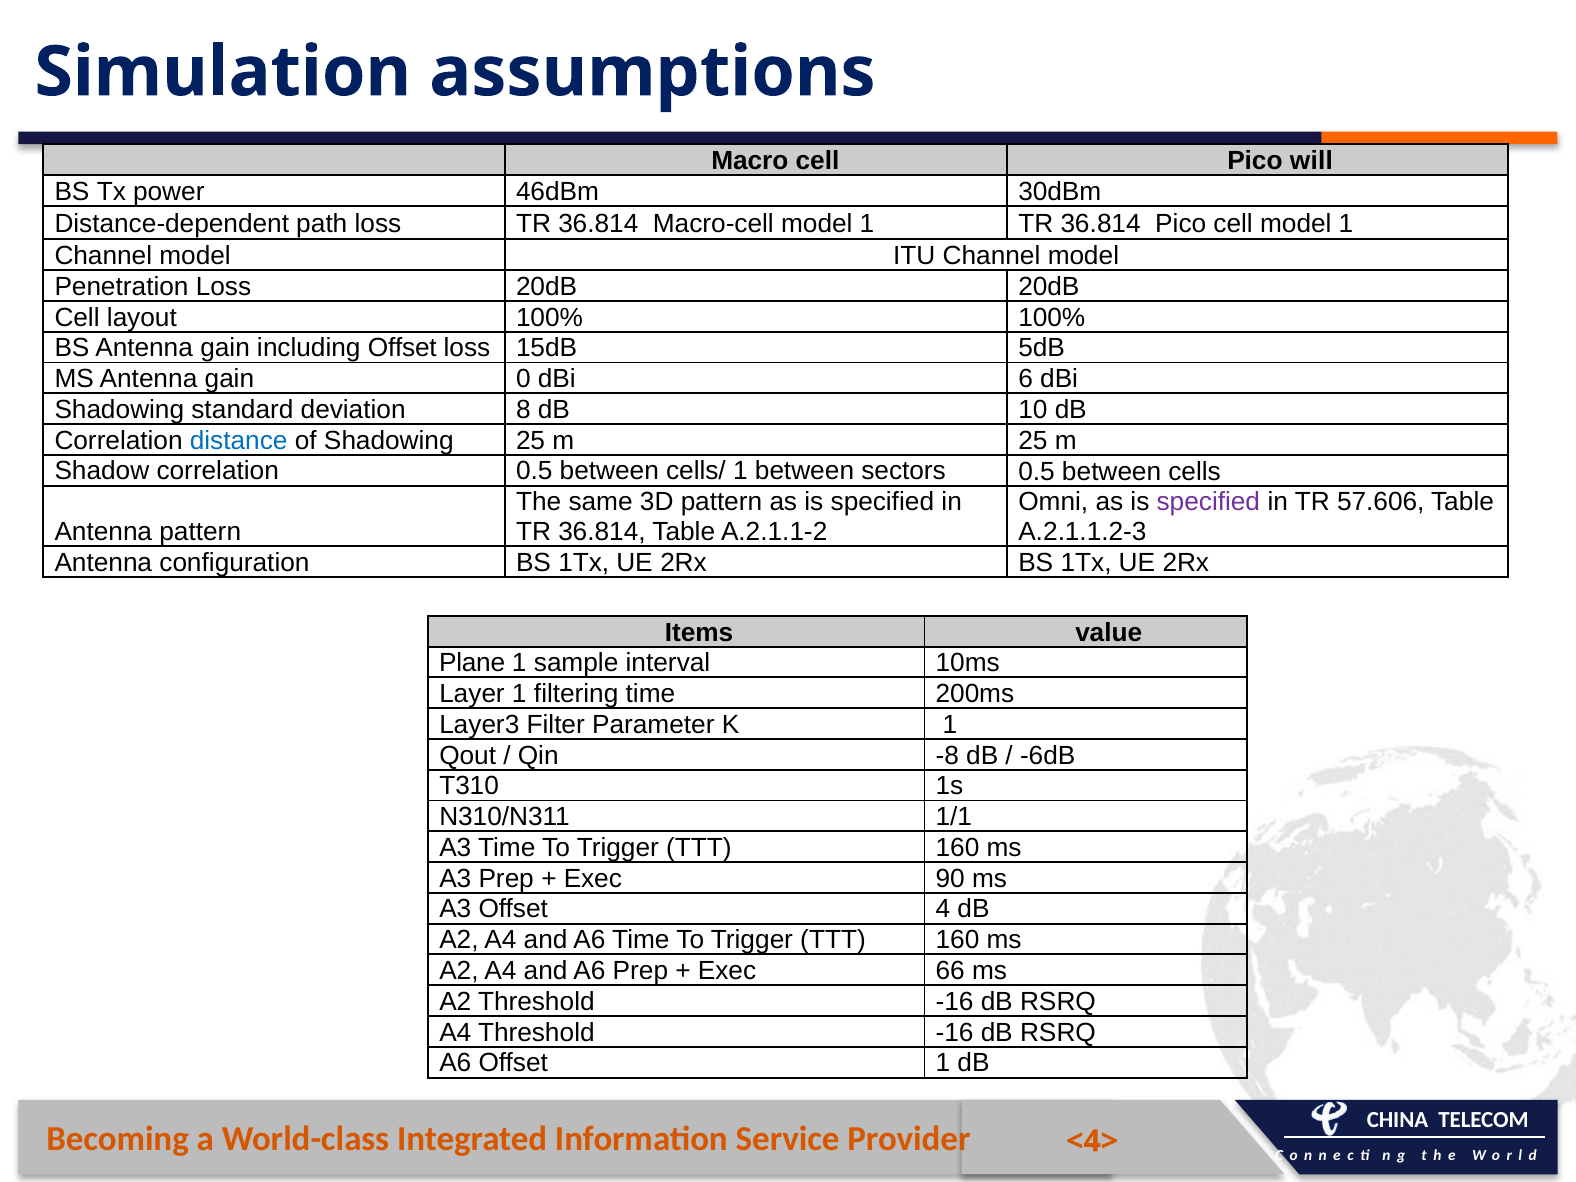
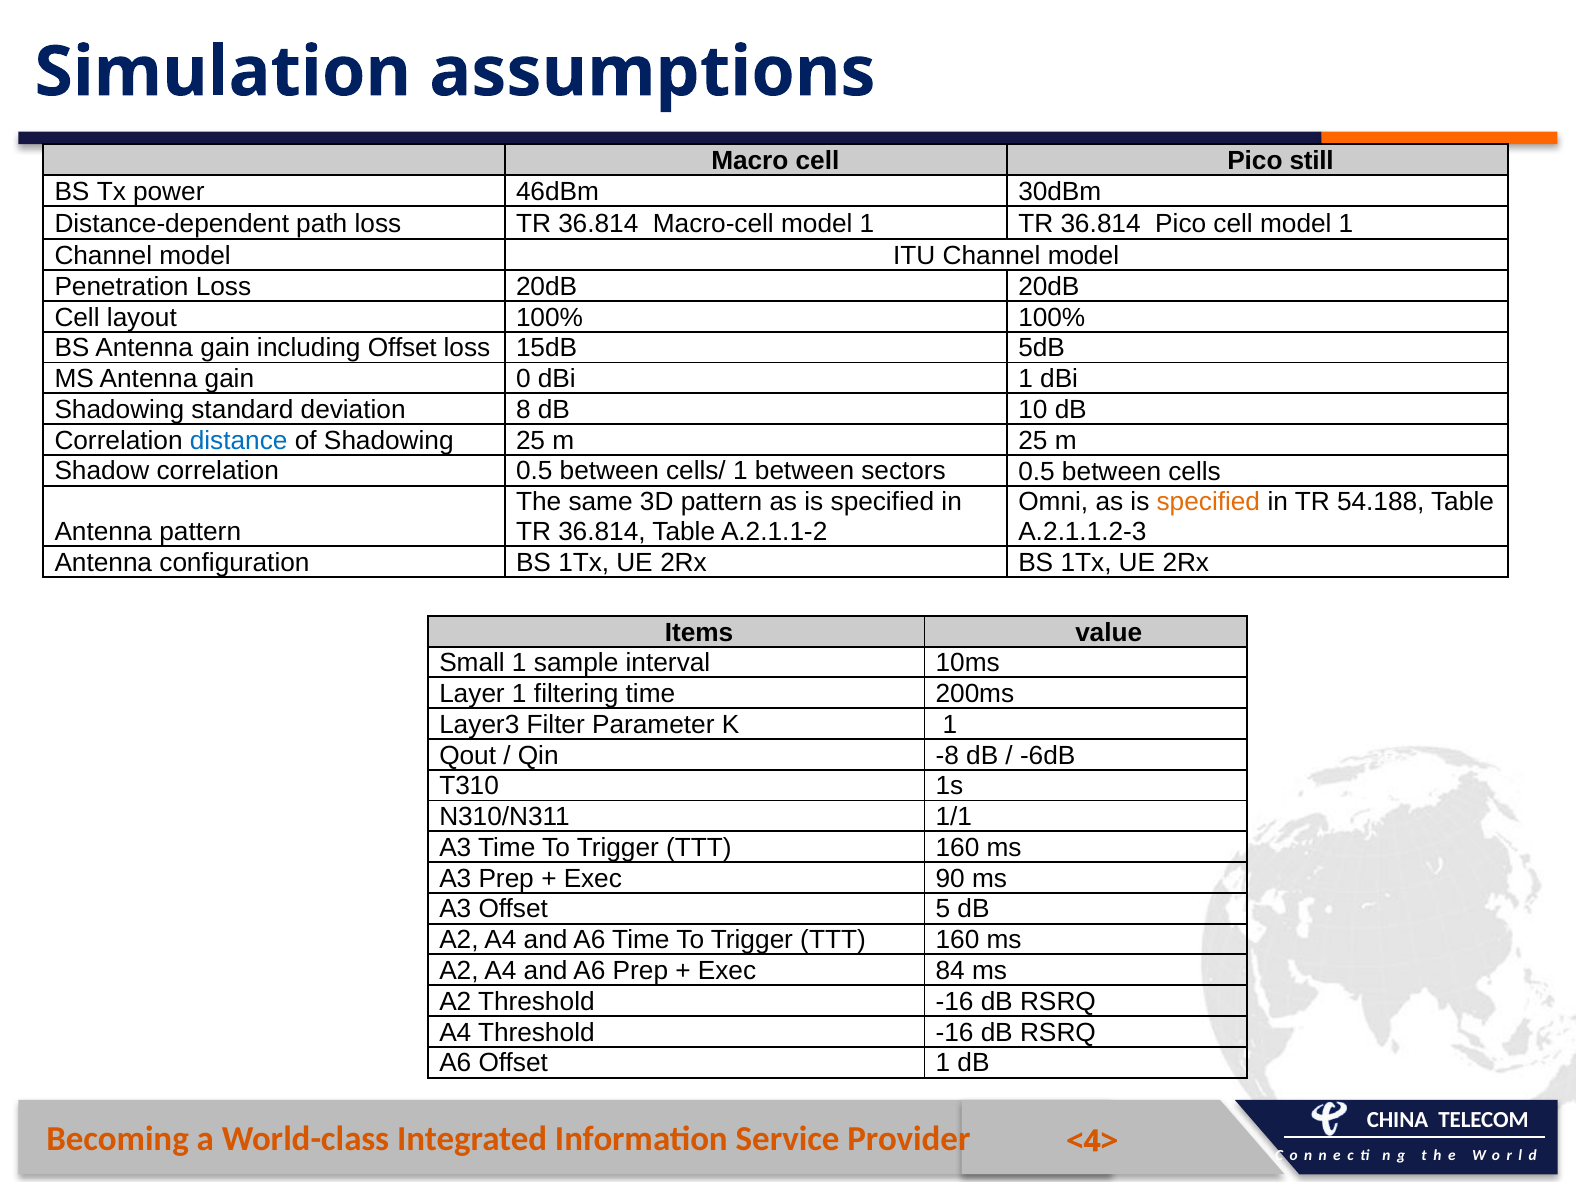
will: will -> still (1312, 161)
dBi 6: 6 -> 1 (1026, 379)
specified colour: purple -> orange (1208, 502)
57.606: 57.606 -> 54.188 (1381, 502)
Plane: Plane -> Small (472, 663)
4: 4 -> 5 (943, 909)
66: 66 -> 84 (950, 971)
